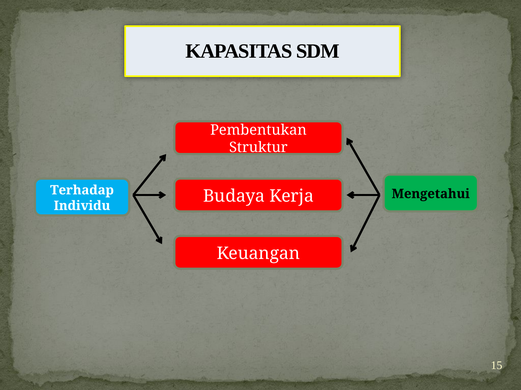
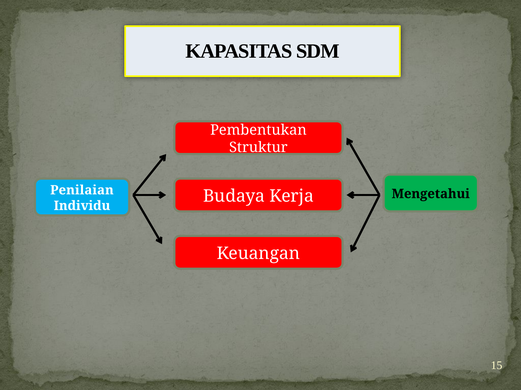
Terhadap: Terhadap -> Penilaian (82, 190)
